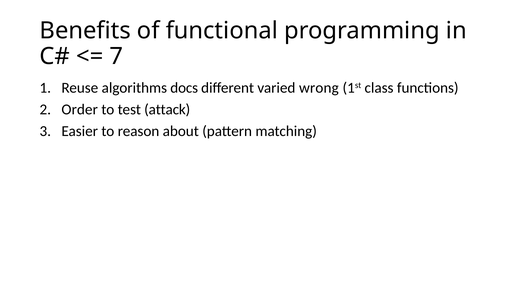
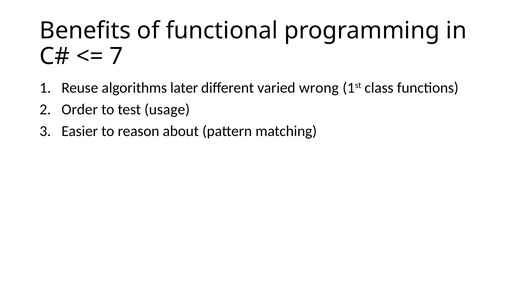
docs: docs -> later (184, 88)
attack: attack -> usage (167, 110)
